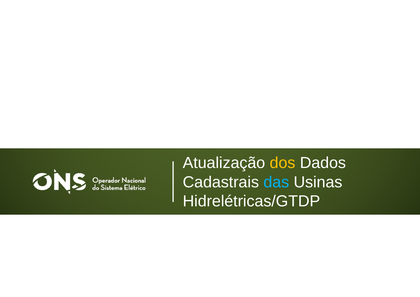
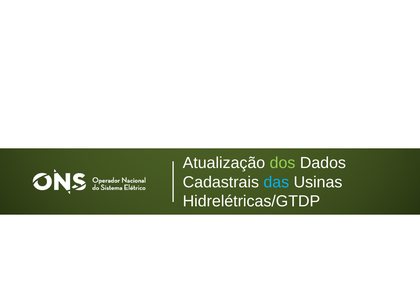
dos colour: yellow -> light green (283, 163)
